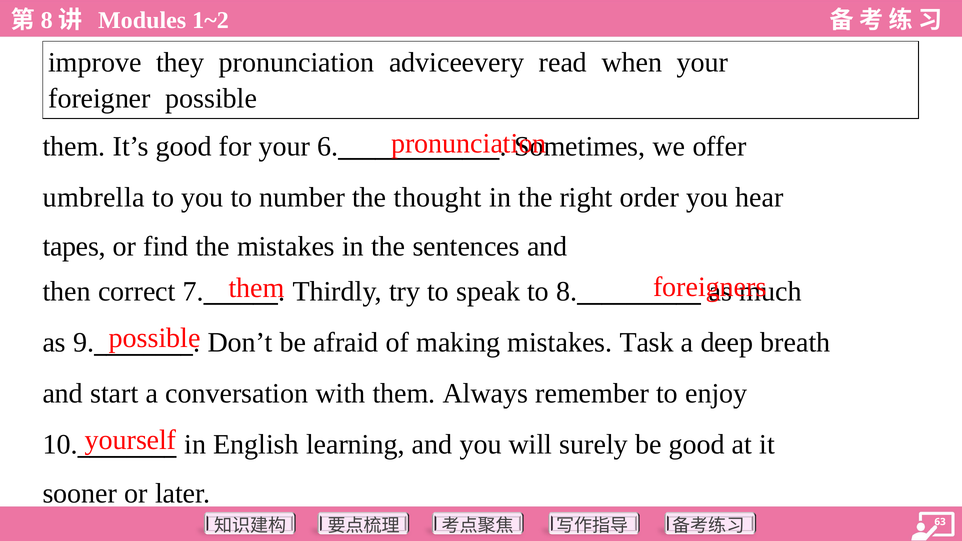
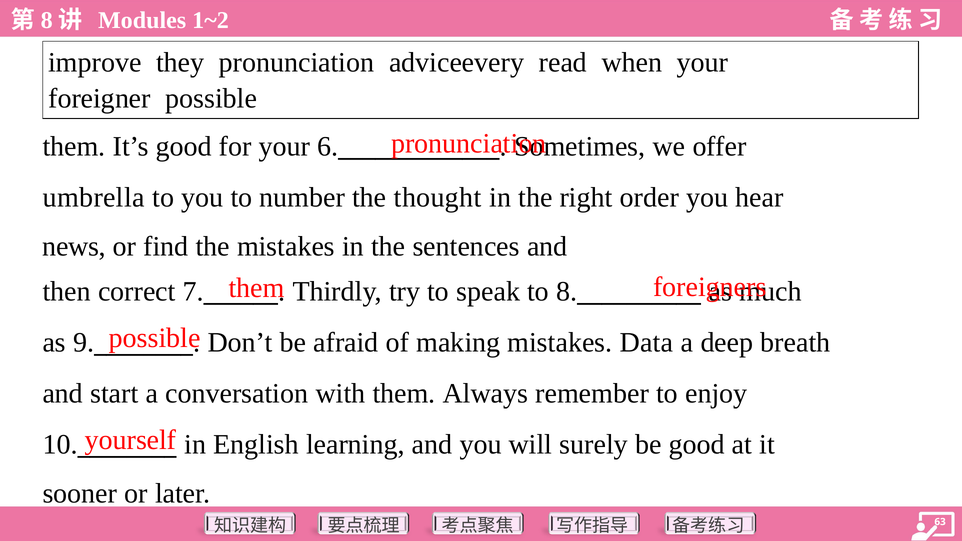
tapes: tapes -> news (74, 247)
Task: Task -> Data (647, 342)
